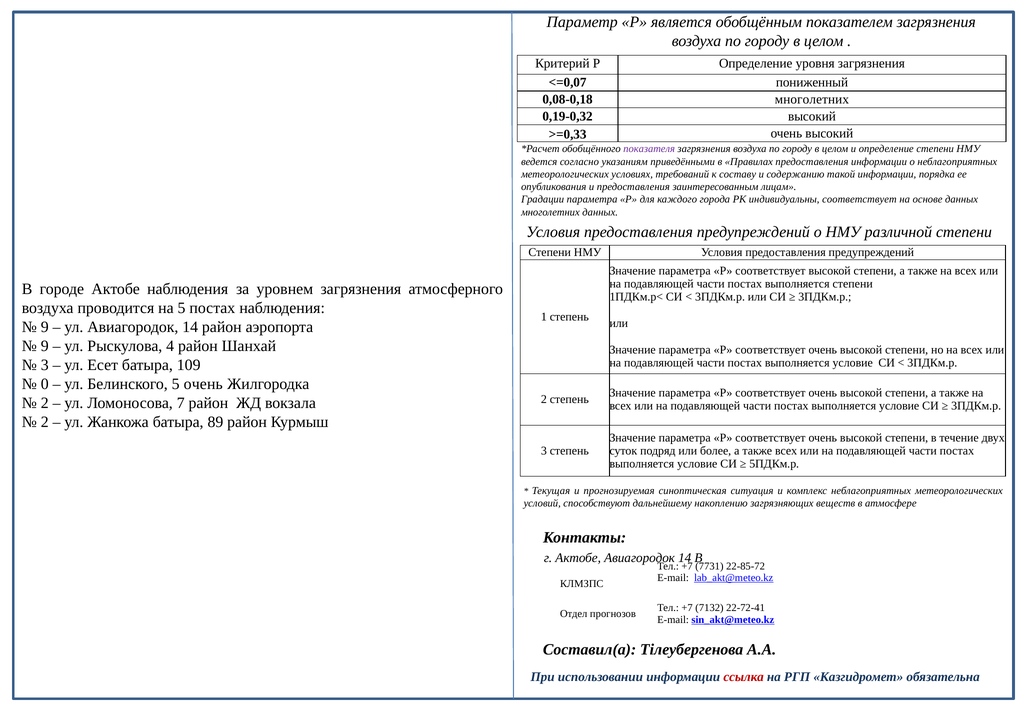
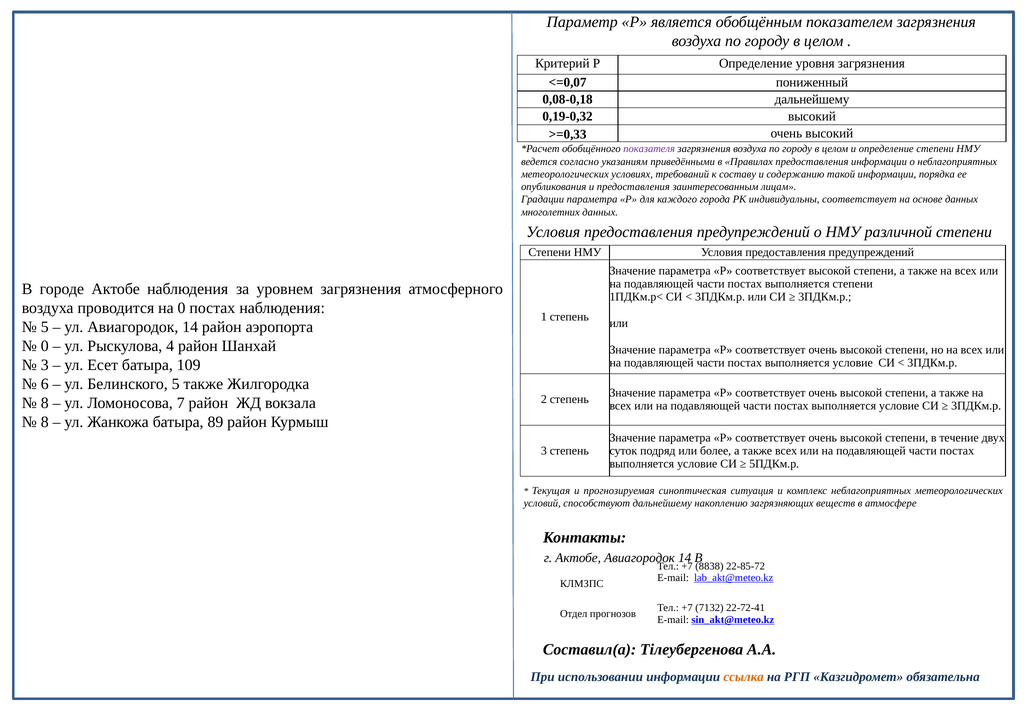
0,08-0,18 многолетних: многолетних -> дальнейшему (812, 99)
на 5: 5 -> 0 (182, 308)
9: 9 -> 5 (45, 327)
9: 9 -> 0 (45, 346)
0: 0 -> 6 (45, 384)
5 очень: очень -> также (203, 384)
2: 2 -> 8 (45, 403)
2: 2 -> 8 (45, 422)
7731: 7731 -> 8838 (709, 566)
ссылка colour: red -> orange (744, 677)
